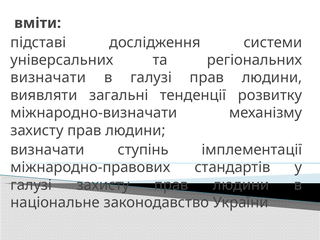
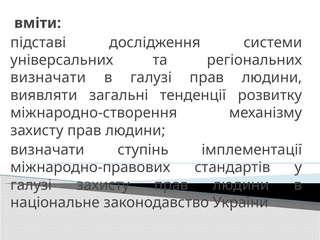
міжнародно-визначати: міжнародно-визначати -> міжнародно-створення (94, 113)
